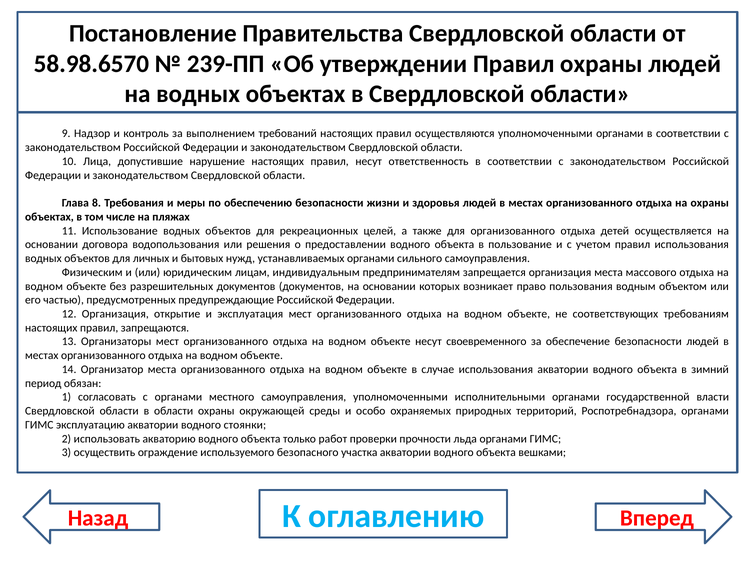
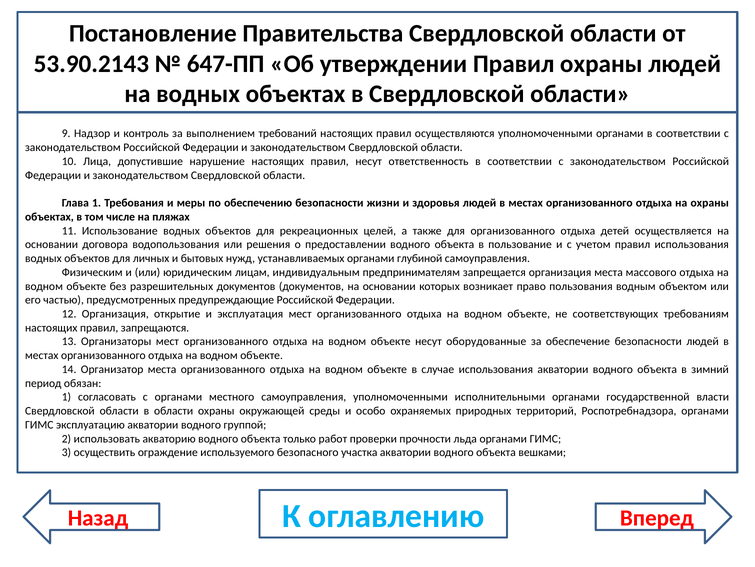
58.98.6570: 58.98.6570 -> 53.90.2143 (91, 64)
239-ПП: 239-ПП -> 647-ПП (226, 64)
Глава 8: 8 -> 1 (97, 203)
сильного: сильного -> глубиной (420, 258)
своевременного: своевременного -> оборудованные (486, 341)
стоянки: стоянки -> группой (245, 424)
